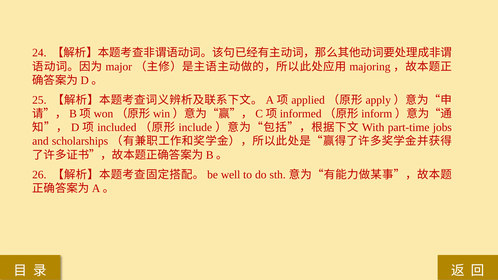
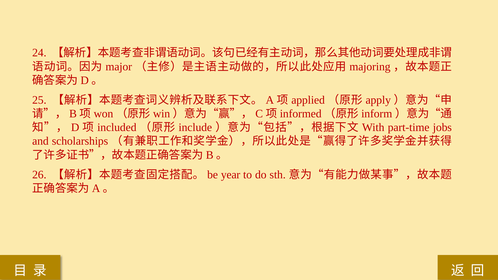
well: well -> year (231, 175)
